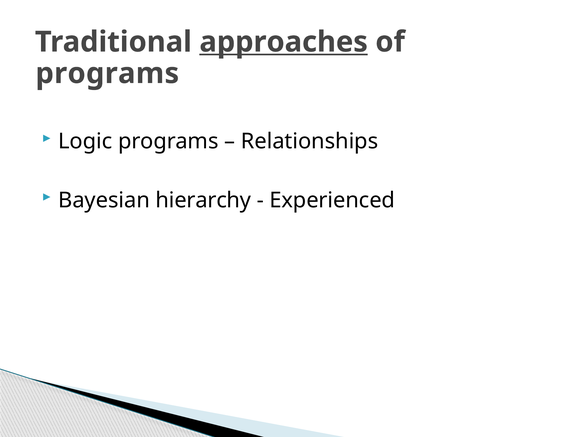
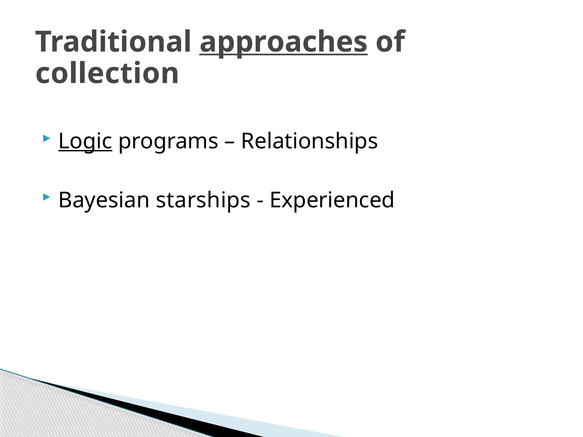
programs: programs -> collection (107, 73)
Logic underline: none -> present (85, 141)
hierarchy: hierarchy -> starships (203, 200)
